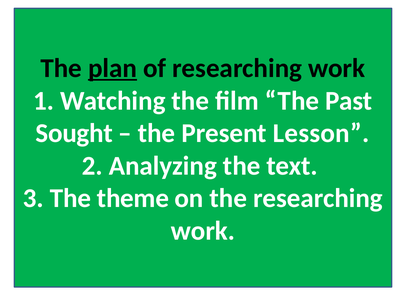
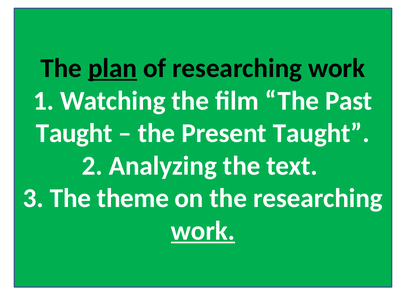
Sought: Sought -> Taught (74, 133)
Present Lesson: Lesson -> Taught (321, 133)
work underline: none -> present (203, 231)
